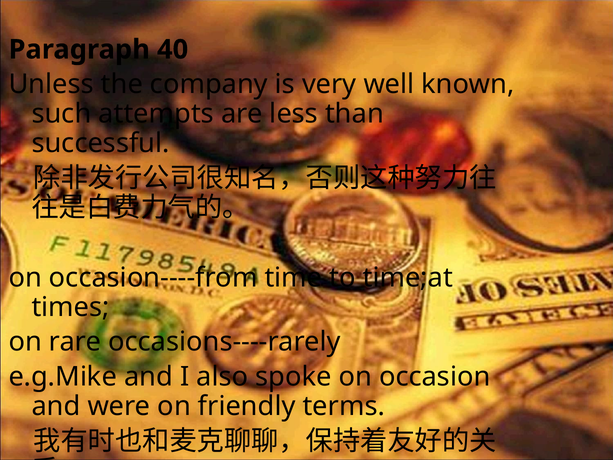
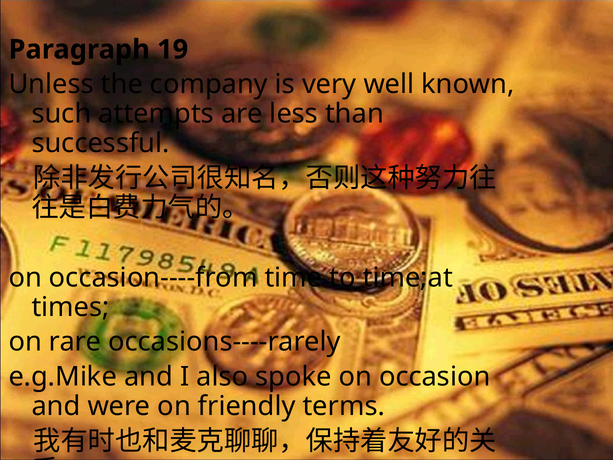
40: 40 -> 19 (173, 50)
